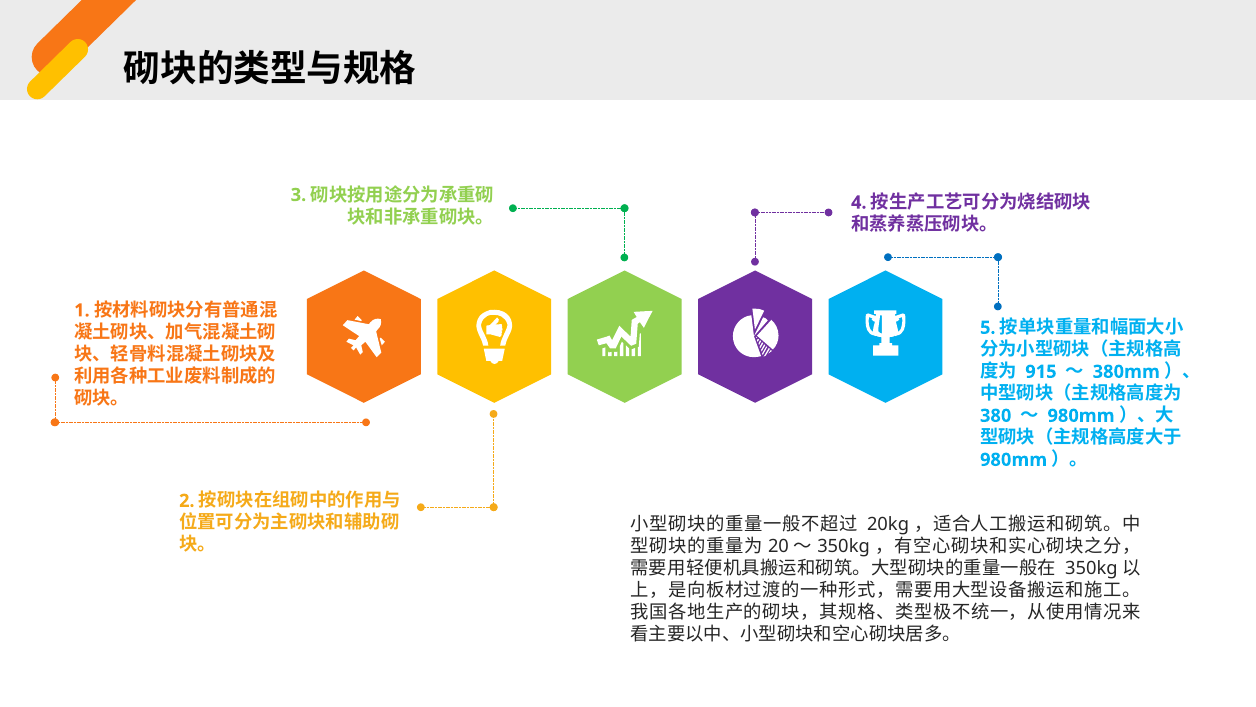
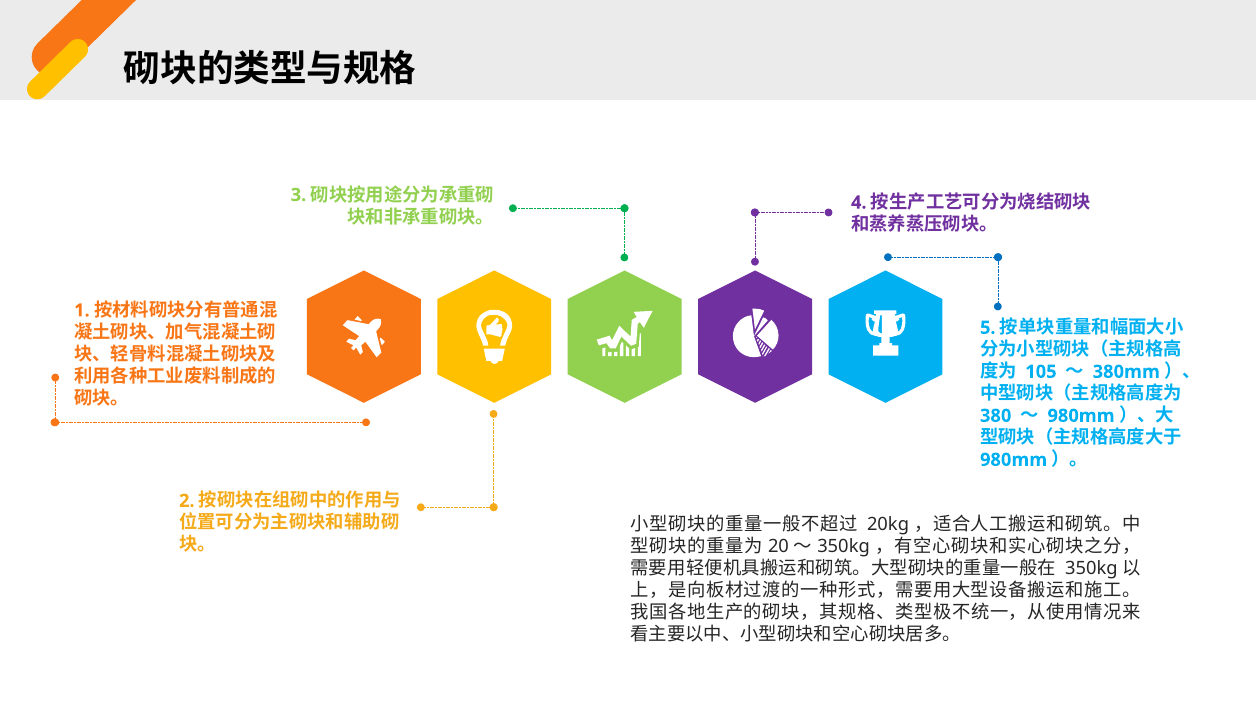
915: 915 -> 105 (1041, 371)
